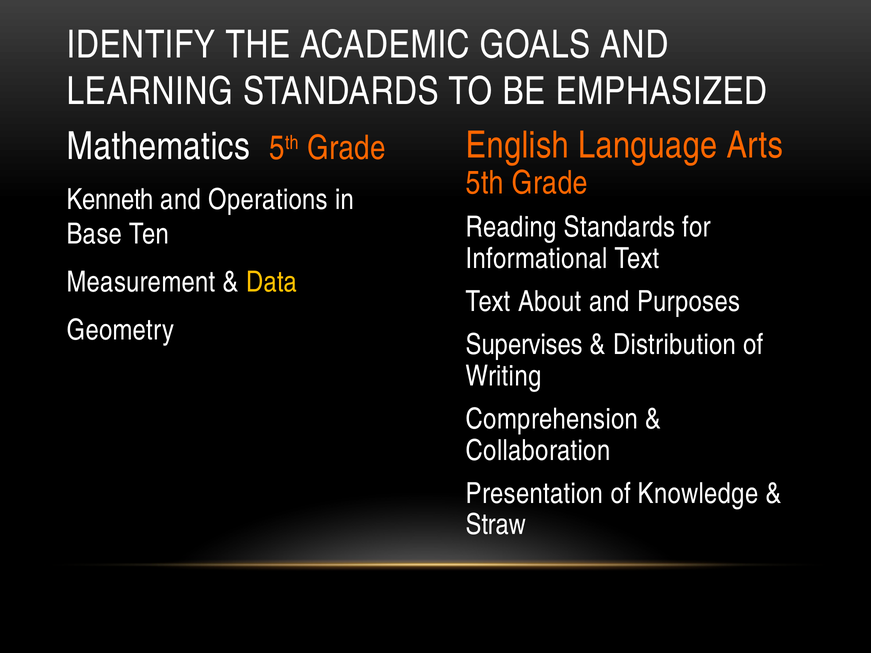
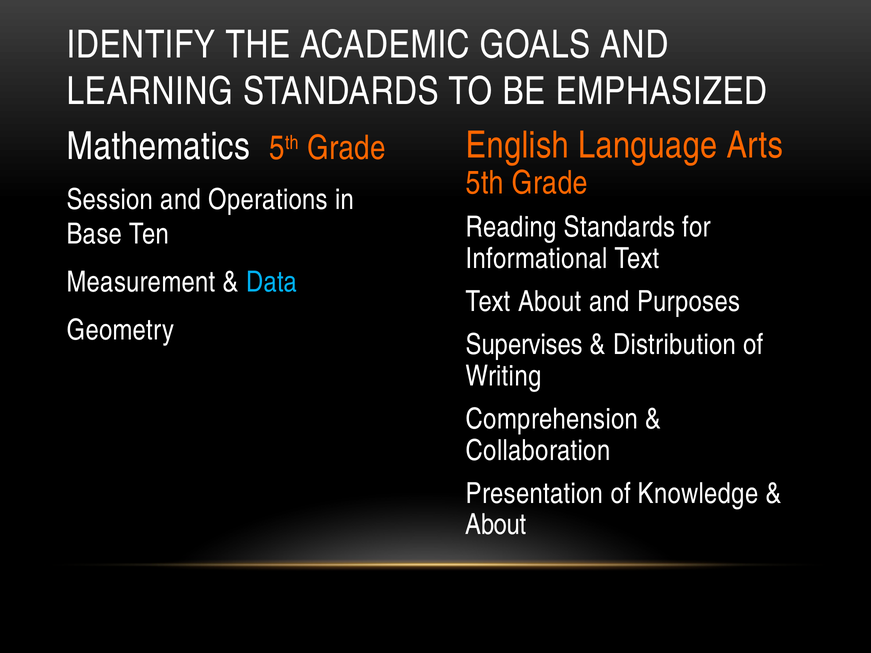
Kenneth: Kenneth -> Session (110, 200)
Data colour: yellow -> light blue (272, 282)
Straw: Straw -> About (496, 525)
